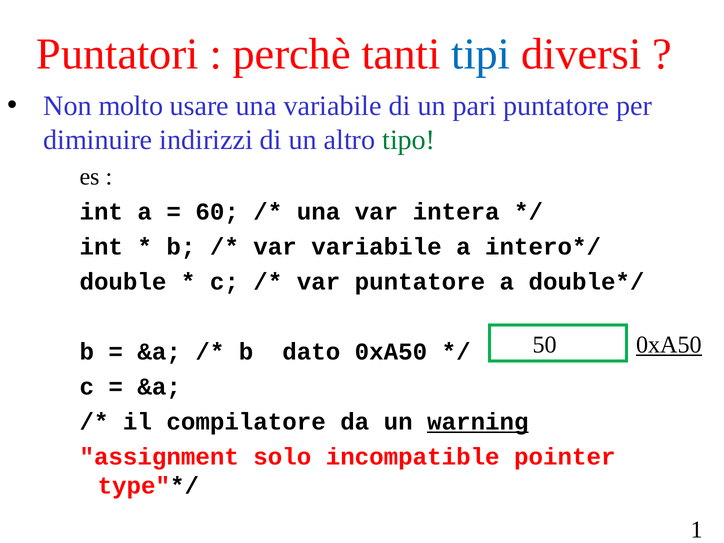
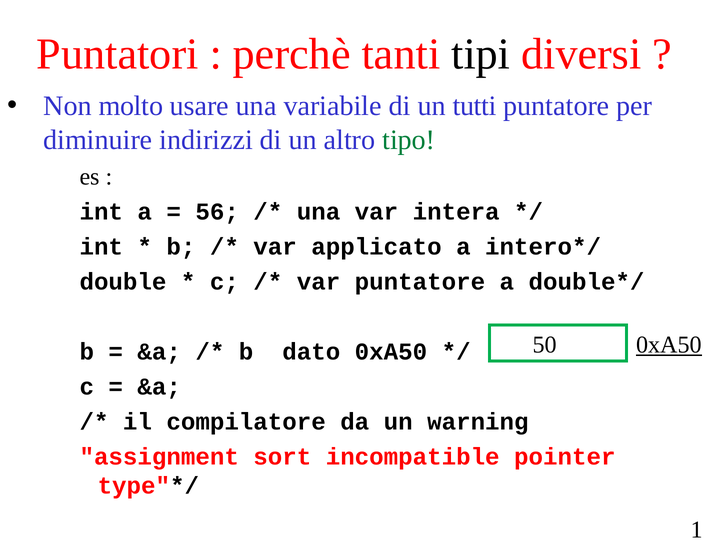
tipi colour: blue -> black (481, 54)
pari: pari -> tutti (475, 106)
60: 60 -> 56 (217, 212)
var variabile: variabile -> applicato (376, 247)
warning underline: present -> none (478, 422)
solo: solo -> sort (282, 457)
